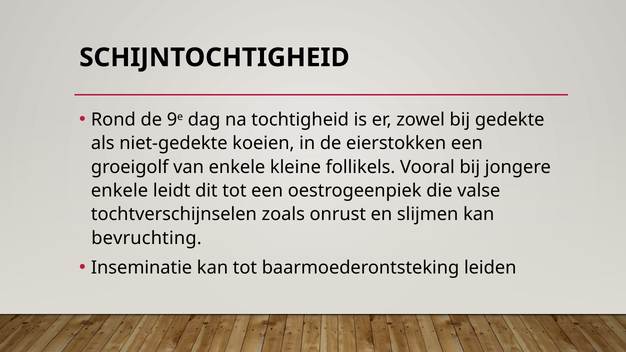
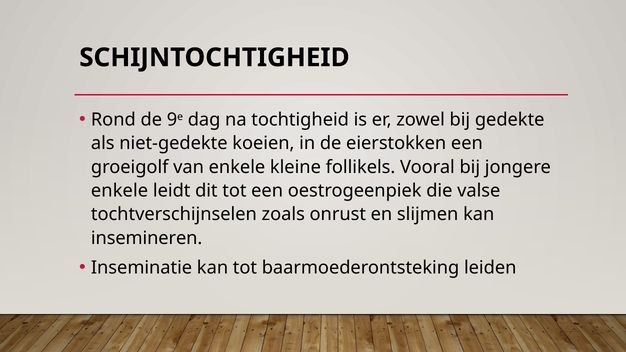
bevruchting: bevruchting -> insemineren (147, 238)
